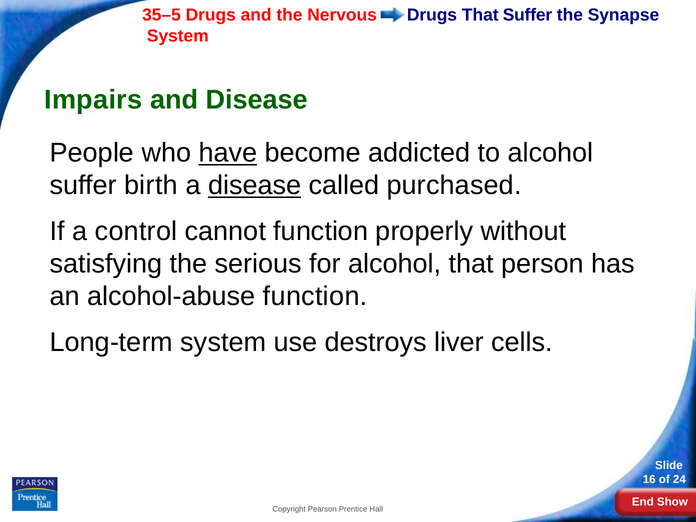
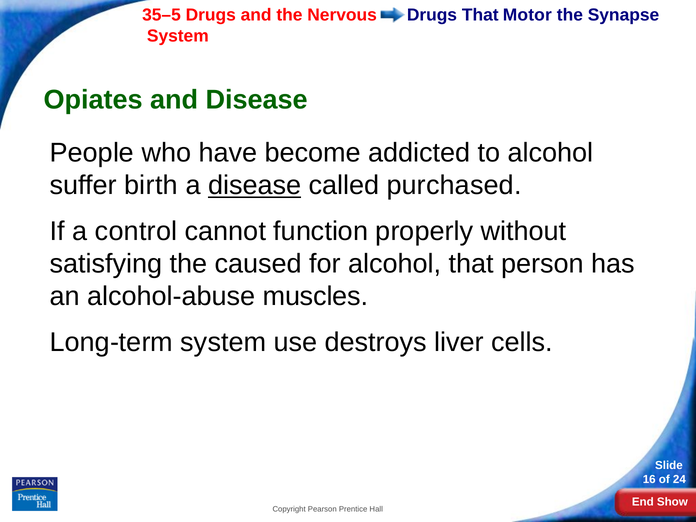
That Suffer: Suffer -> Motor (527, 15)
Impairs: Impairs -> Opiates (93, 100)
have underline: present -> none (228, 153)
serious: serious -> caused (258, 264)
alcohol-abuse function: function -> muscles (315, 296)
